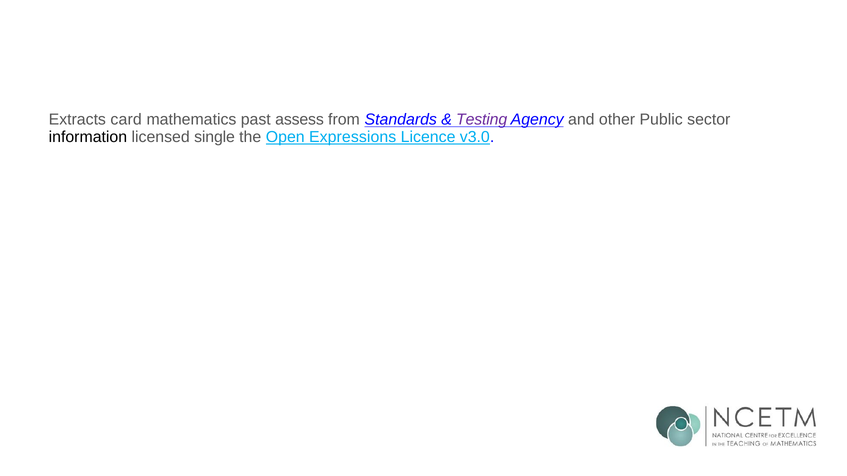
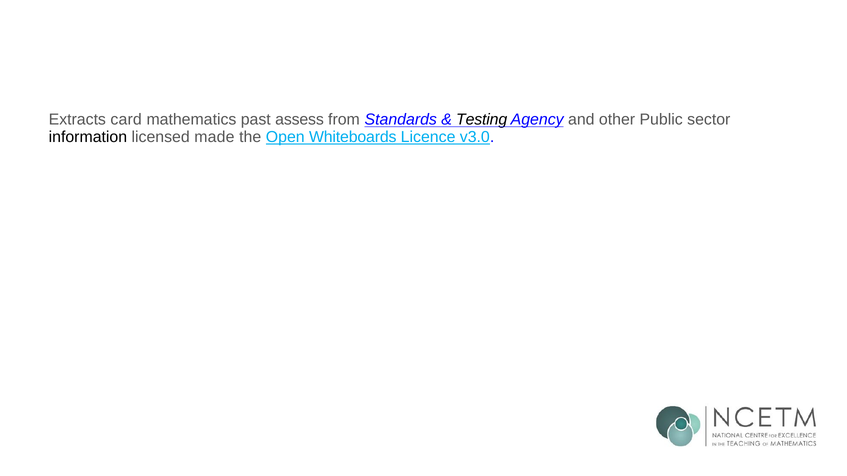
Testing colour: purple -> black (482, 120)
single: single -> made (214, 137)
Expressions: Expressions -> Whiteboards (353, 137)
